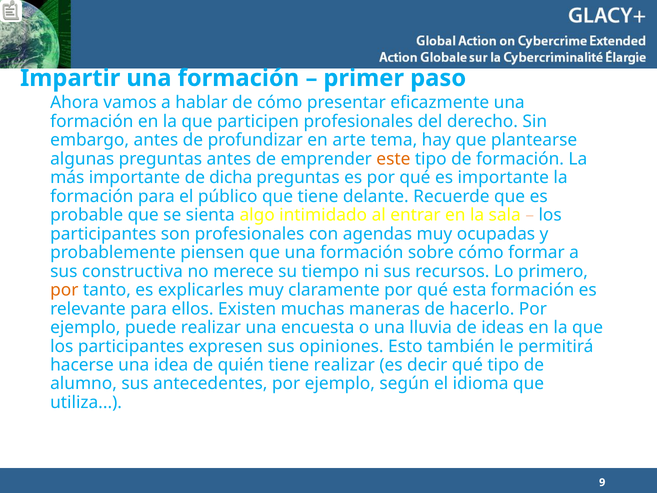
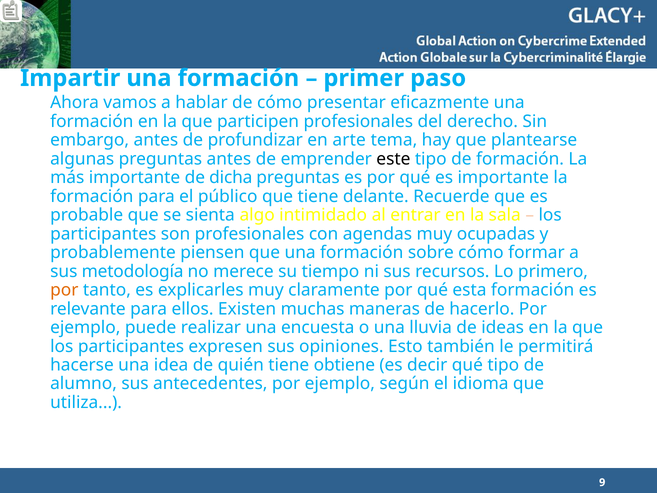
este colour: orange -> black (393, 159)
constructiva: constructiva -> metodología (133, 271)
tiene realizar: realizar -> obtiene (344, 365)
